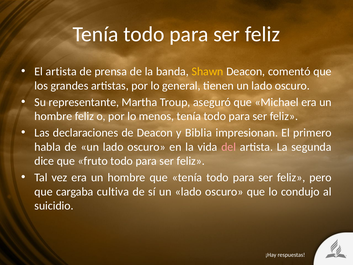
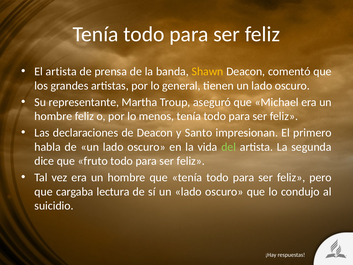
Biblia: Biblia -> Santo (199, 133)
del colour: pink -> light green (229, 147)
cultiva: cultiva -> lectura (113, 191)
